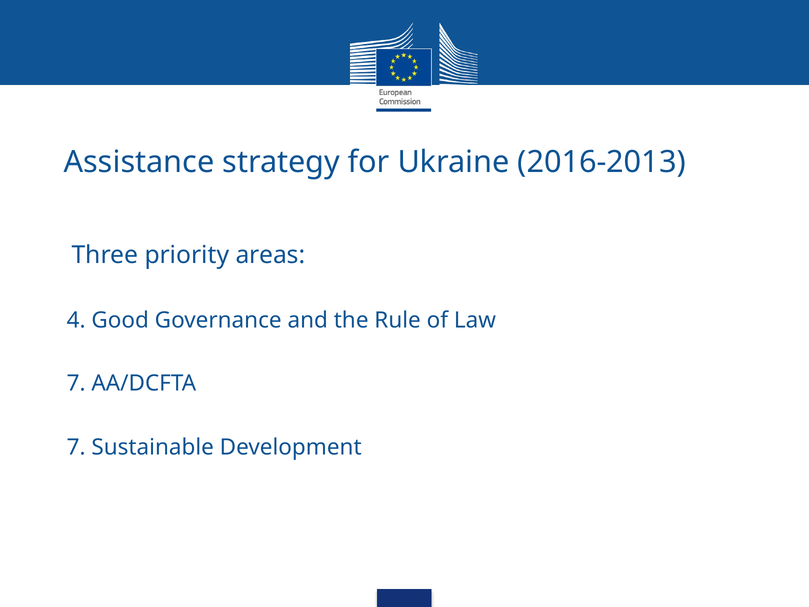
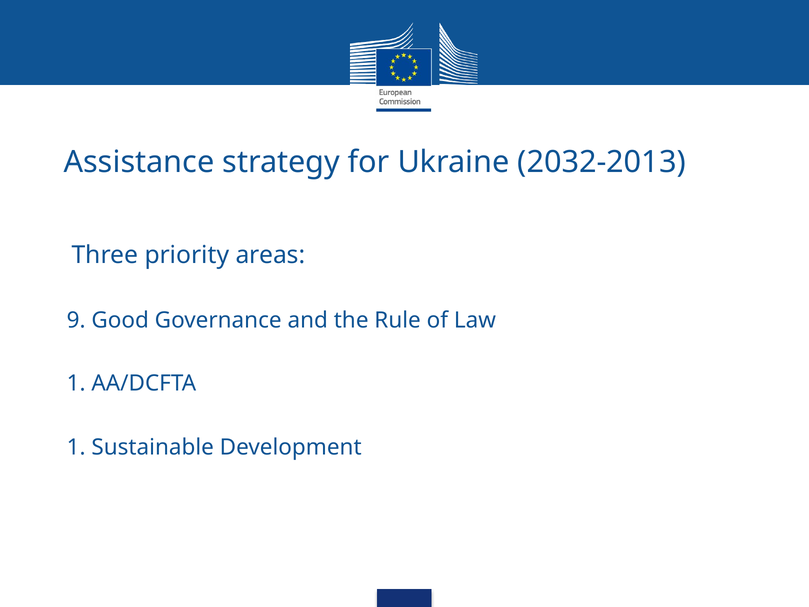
2016-2013: 2016-2013 -> 2032-2013 (602, 162)
4: 4 -> 9 (76, 320)
7: 7 -> 1 (76, 383)
7: 7 -> 1 (76, 447)
